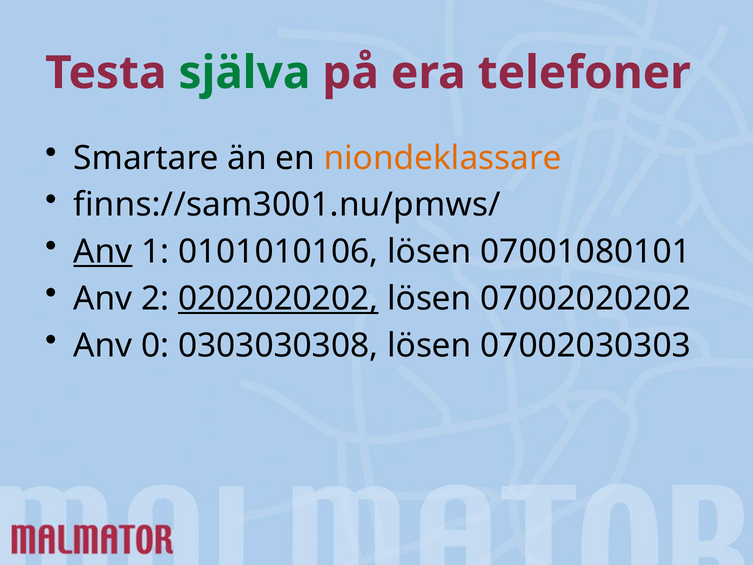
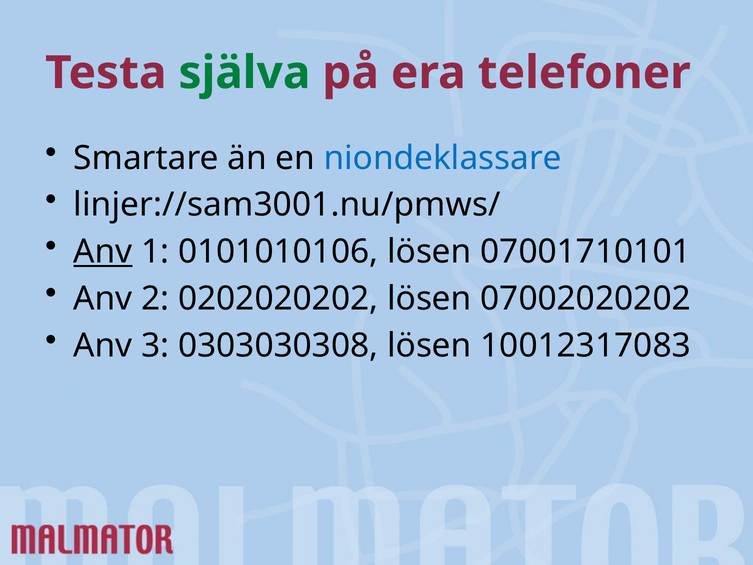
niondeklassare colour: orange -> blue (443, 158)
finns://sam3001.nu/pmws/: finns://sam3001.nu/pmws/ -> linjer://sam3001.nu/pmws/ (287, 205)
07001080101: 07001080101 -> 07001710101 (586, 252)
0202020202 underline: present -> none (278, 299)
0: 0 -> 3 (155, 345)
07002030303: 07002030303 -> 10012317083 (586, 345)
